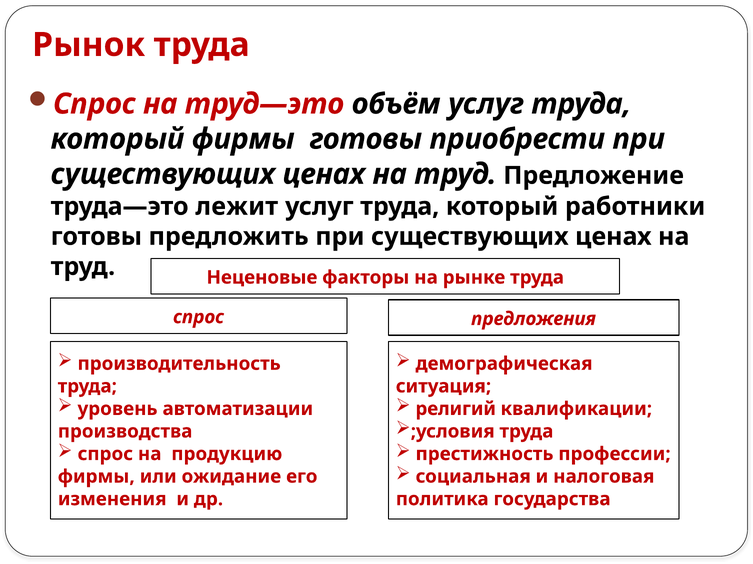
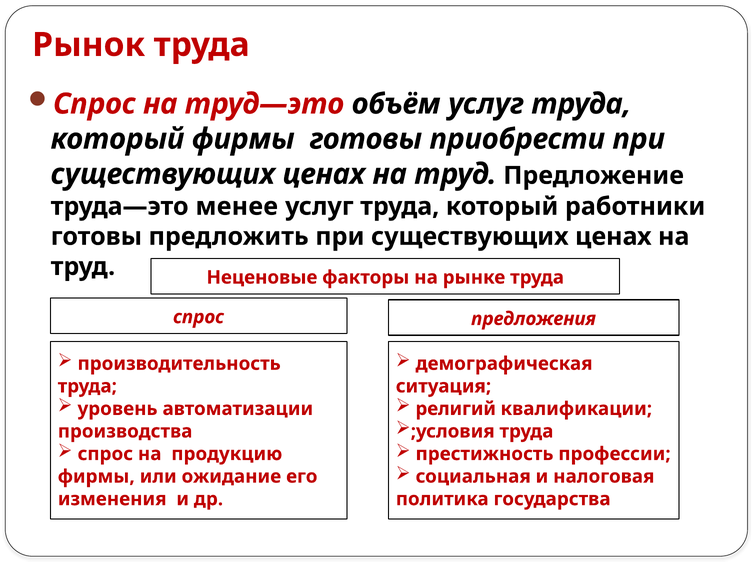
лежит: лежит -> менее (237, 207)
